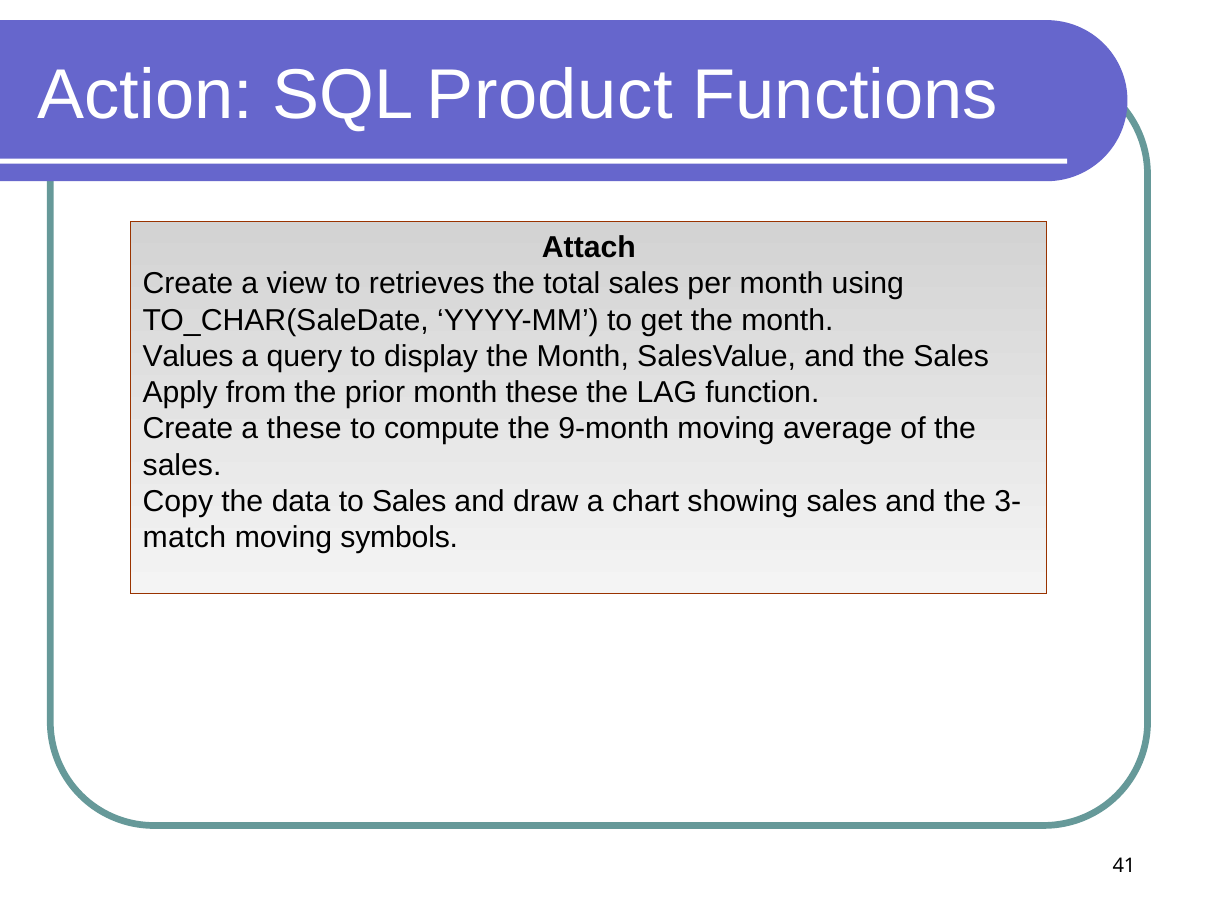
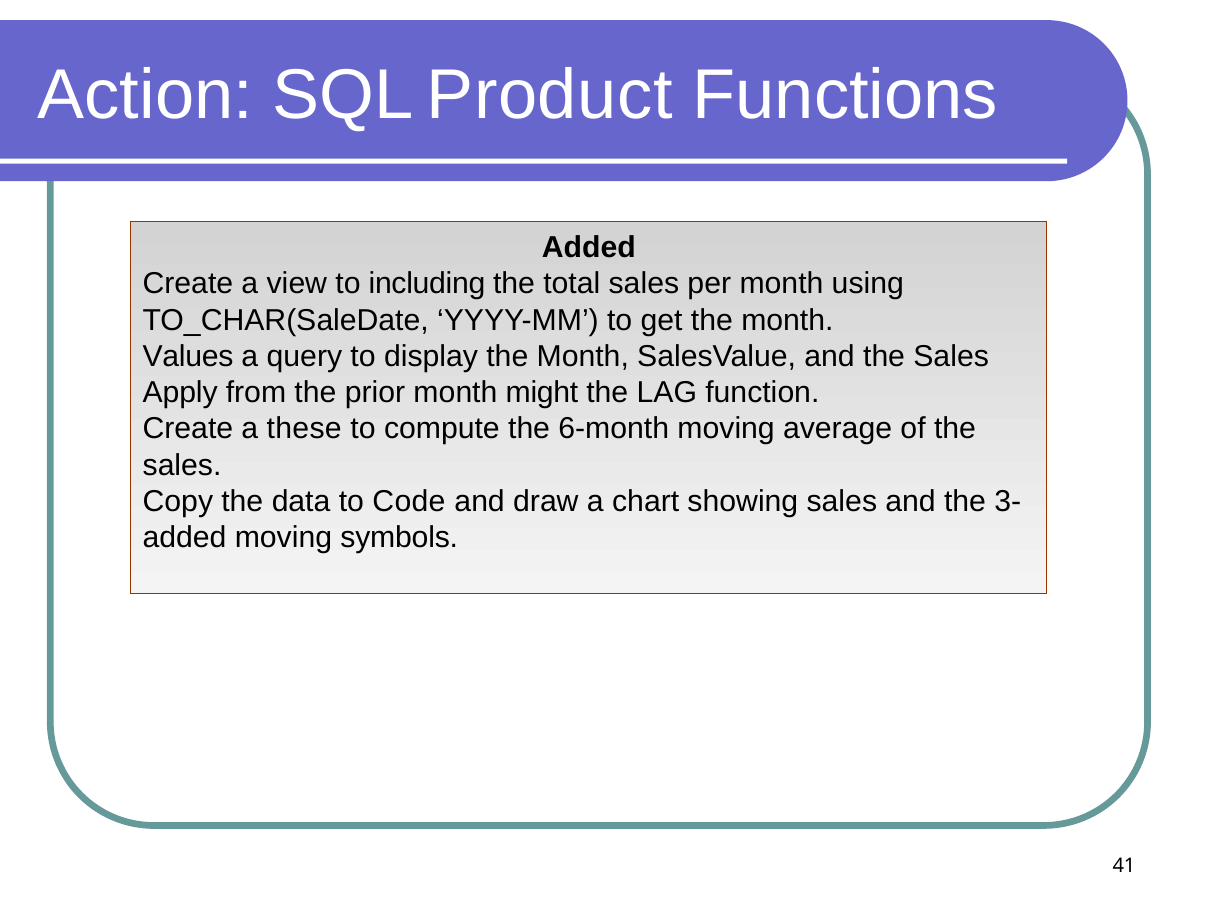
Attach: Attach -> Added (589, 248)
retrieves: retrieves -> including (427, 284)
month these: these -> might (542, 393)
9-month: 9-month -> 6-month (614, 429)
to Sales: Sales -> Code (409, 501)
match: match -> added (185, 538)
